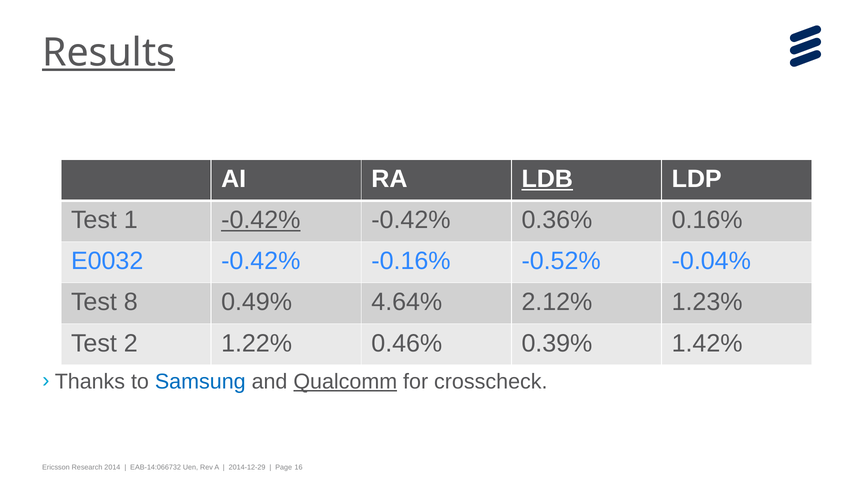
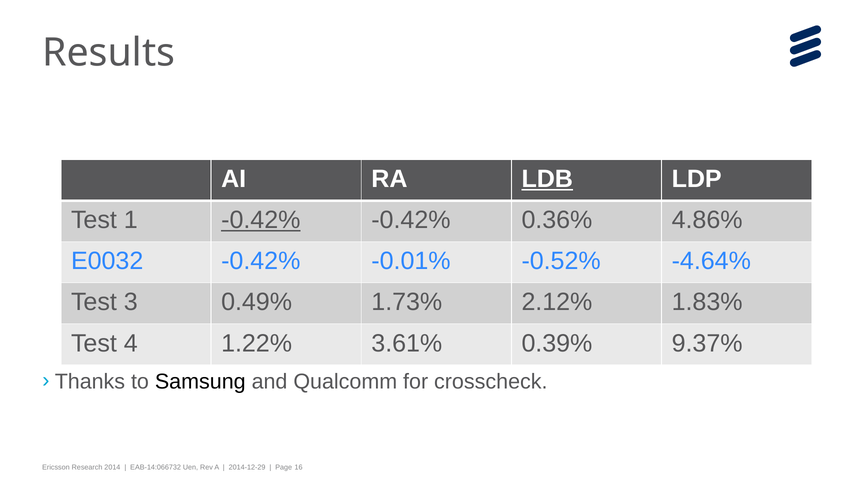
Results underline: present -> none (109, 53)
0.16%: 0.16% -> 4.86% (707, 220)
-0.16%: -0.16% -> -0.01% (411, 261)
-0.04%: -0.04% -> -4.64% (711, 261)
8: 8 -> 3 (131, 302)
4.64%: 4.64% -> 1.73% (407, 302)
1.23%: 1.23% -> 1.83% (707, 302)
2: 2 -> 4 (131, 343)
0.46%: 0.46% -> 3.61% (407, 343)
1.42%: 1.42% -> 9.37% (707, 343)
Samsung colour: blue -> black (200, 382)
Qualcomm underline: present -> none (345, 382)
